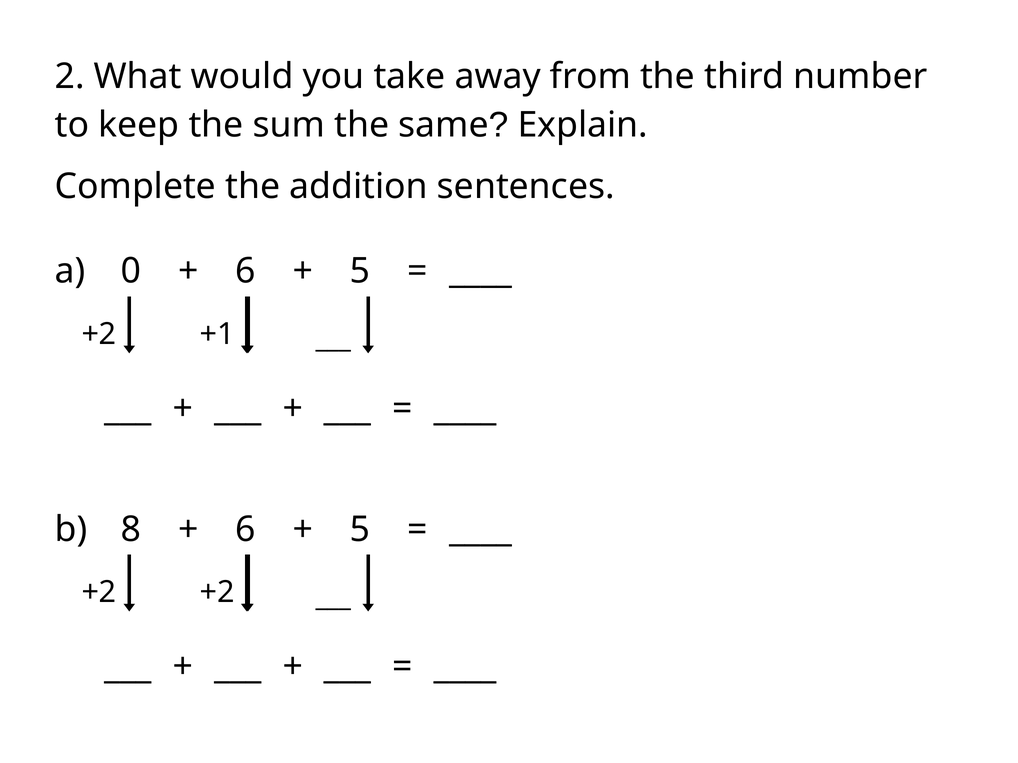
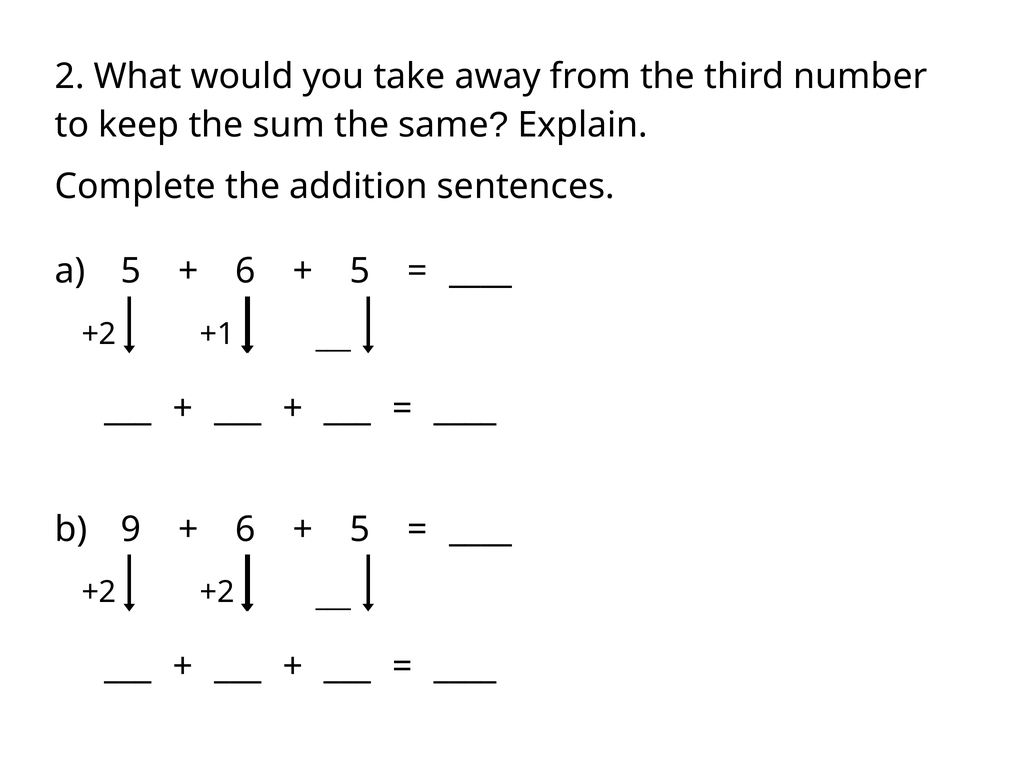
a 0: 0 -> 5 (131, 271)
8: 8 -> 9 (131, 530)
